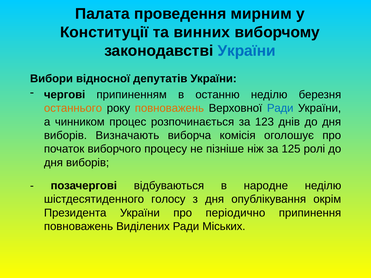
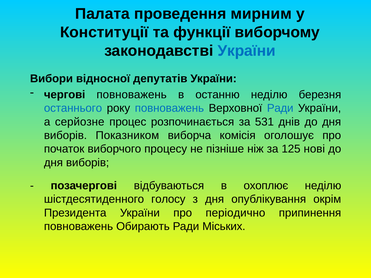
винних: винних -> функції (202, 32)
чергові припиненням: припиненням -> повноважень (132, 95)
останнього colour: orange -> blue (73, 108)
повноважень colour: orange -> blue (169, 108)
чинником: чинником -> серйозне (80, 122)
123: 123 -> 531 (264, 122)
Визначають: Визначають -> Показником (127, 135)
ролі: ролі -> нові (314, 149)
народне: народне -> охоплює (266, 186)
Виділених: Виділених -> Обирають (143, 227)
